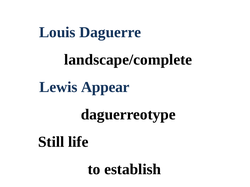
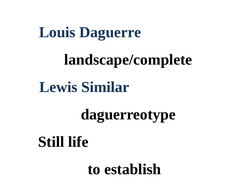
Appear: Appear -> Similar (105, 87)
